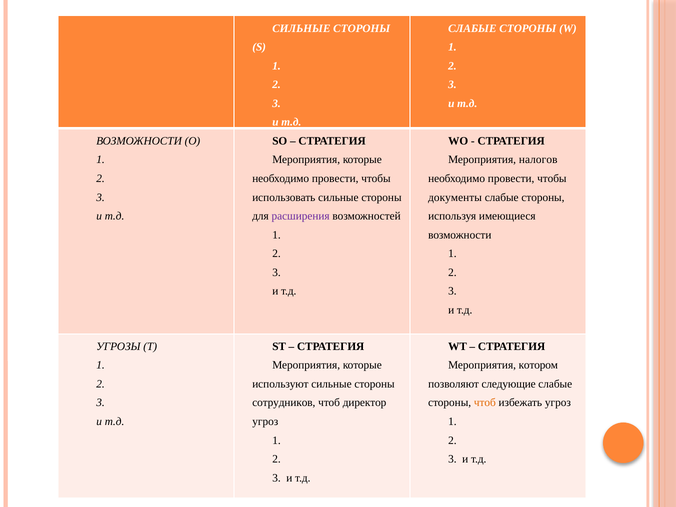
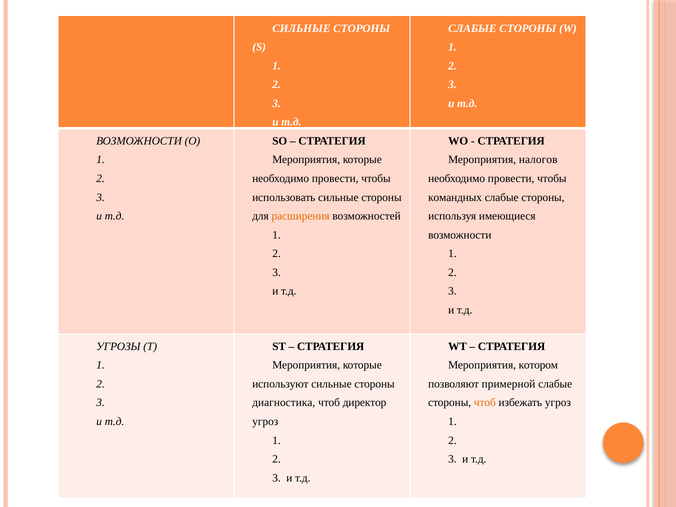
документы: документы -> командных (455, 197)
расширения colour: purple -> orange (301, 216)
следующие: следующие -> примерной (509, 384)
сотрудников: сотрудников -> диагностика (284, 403)
